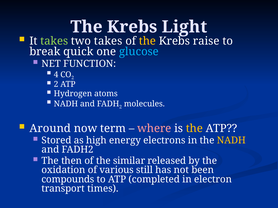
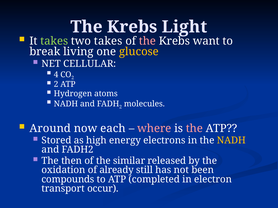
the colour: yellow -> pink (147, 41)
raise: raise -> want (206, 41)
quick: quick -> living (78, 52)
glucose colour: light blue -> yellow (139, 52)
FUNCTION: FUNCTION -> CELLULAR (90, 64)
term: term -> each (113, 129)
the colour: yellow -> pink (194, 129)
various: various -> already (117, 170)
times: times -> occur (103, 189)
